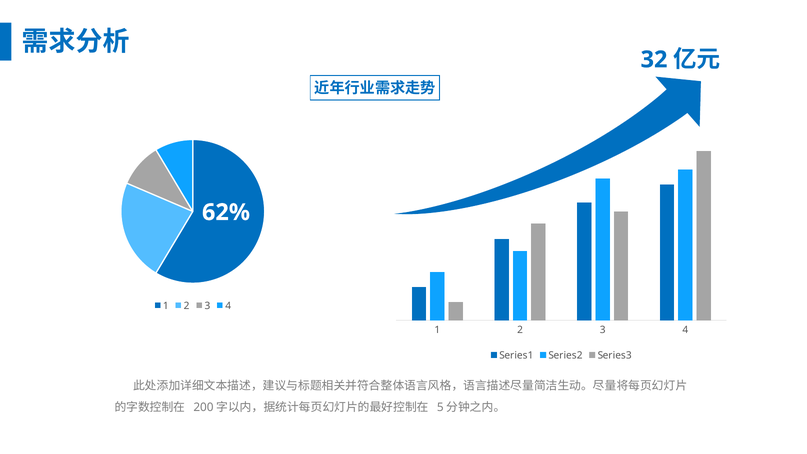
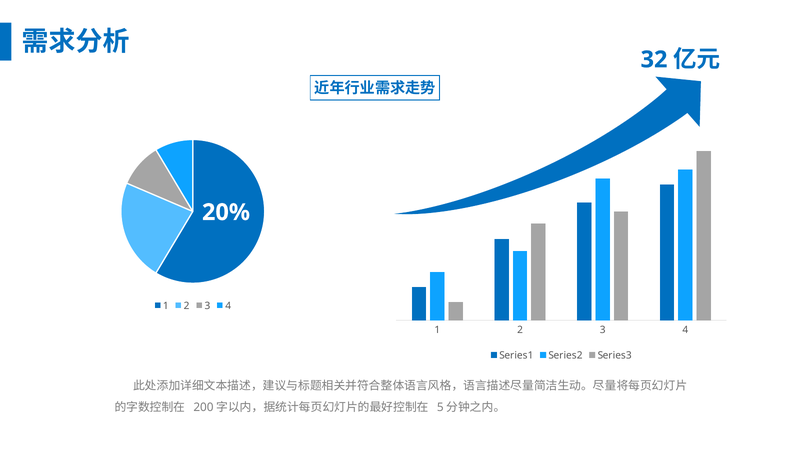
62%: 62% -> 20% (226, 212)
